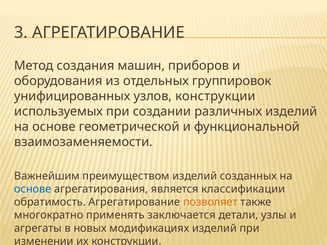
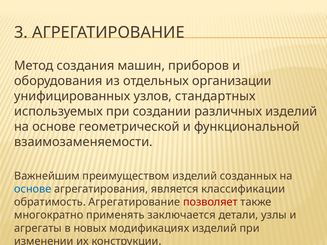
группировок: группировок -> организации (232, 81)
узлов конструкции: конструкции -> стандартных (215, 96)
позволяет colour: orange -> red (210, 202)
